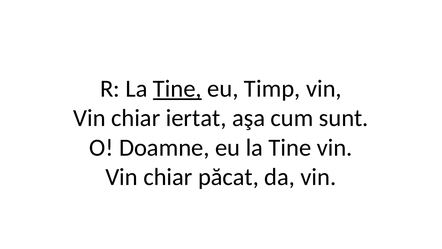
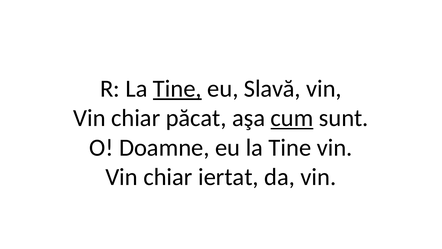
Timp: Timp -> Slavă (272, 88)
iertat: iertat -> păcat (196, 118)
cum underline: none -> present (292, 118)
păcat: păcat -> iertat (228, 177)
